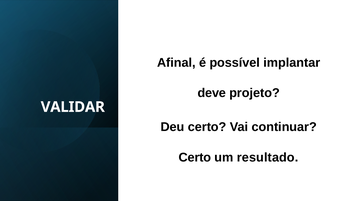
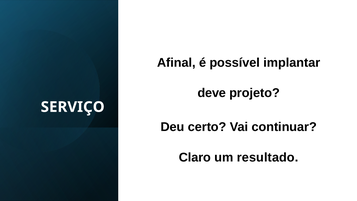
VALIDAR: VALIDAR -> SERVIÇO (73, 107)
Certo: Certo -> Claro (195, 157)
